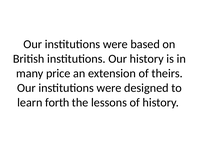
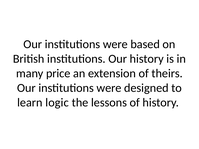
forth: forth -> logic (57, 103)
